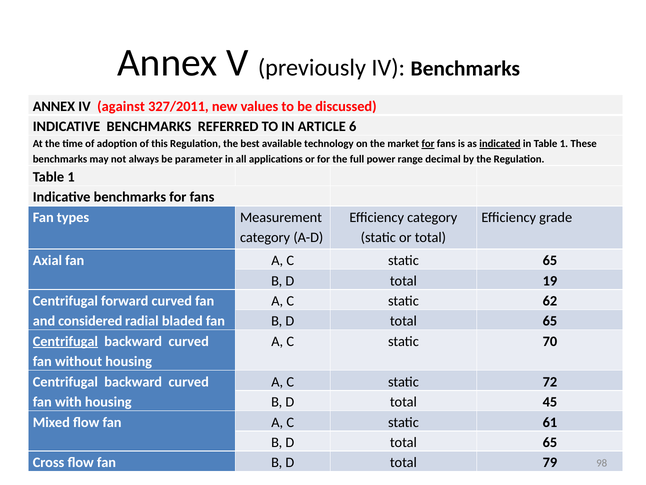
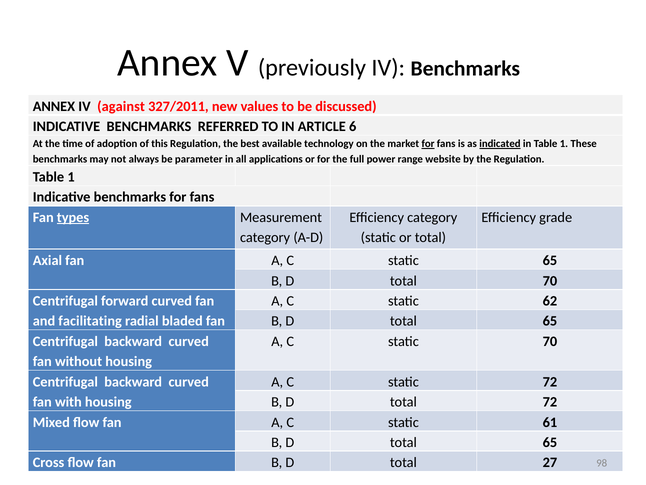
decimal: decimal -> website (443, 159)
types underline: none -> present (73, 217)
total 19: 19 -> 70 (550, 280)
considered: considered -> facilitating (90, 321)
Centrifugal underline: present -> none (65, 341)
total 45: 45 -> 72 (550, 402)
79: 79 -> 27 (550, 462)
